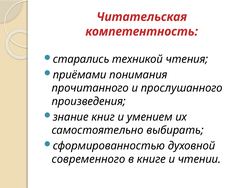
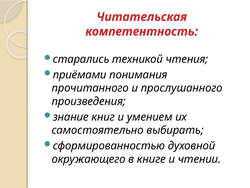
современного: современного -> окружающего (89, 159)
